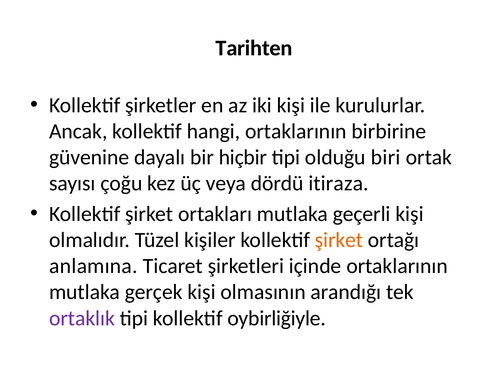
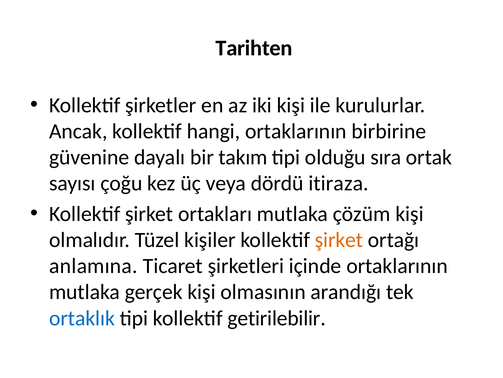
hiçbir: hiçbir -> takım (243, 157)
biri: biri -> sıra (386, 157)
geçerli: geçerli -> çözüm (362, 214)
ortaklık colour: purple -> blue (82, 318)
oybirliğiyle: oybirliğiyle -> getirilebilir (277, 318)
